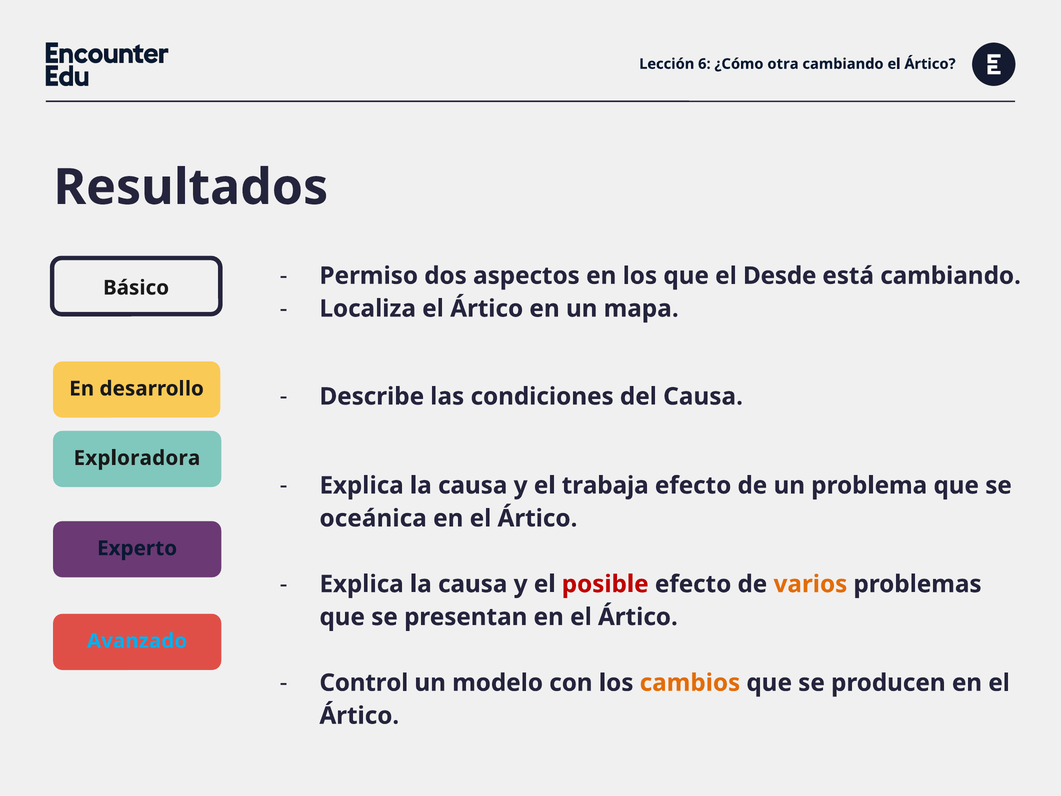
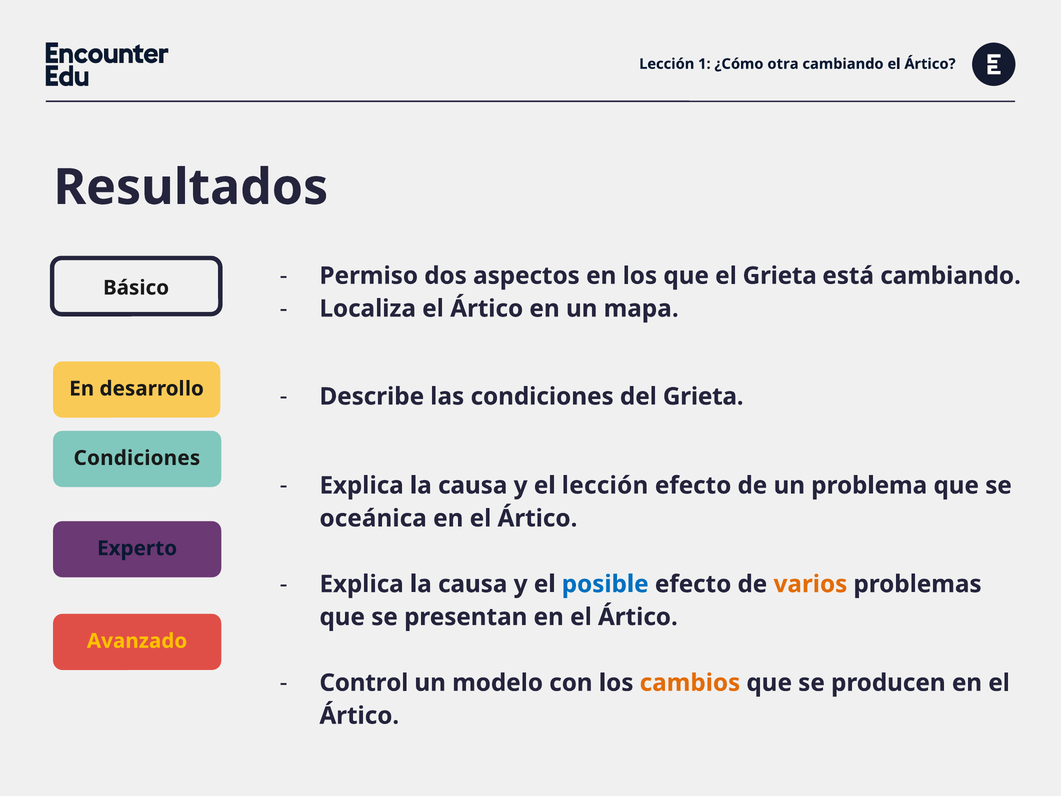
6: 6 -> 1 (704, 64)
el Desde: Desde -> Grieta (780, 276)
del Causa: Causa -> Grieta (703, 396)
Exploradora: Exploradora -> Condiciones (137, 458)
el trabaja: trabaja -> lección (605, 485)
posible colour: red -> blue (605, 584)
Avanzado colour: light blue -> yellow (137, 641)
